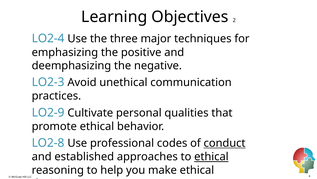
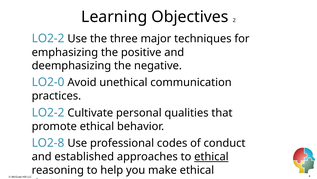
LO2-4: LO2-4 -> LO2-2 (48, 38)
LO2-3: LO2-3 -> LO2-0 (48, 82)
LO2-9: LO2-9 -> LO2-2 (48, 112)
conduct underline: present -> none (225, 143)
